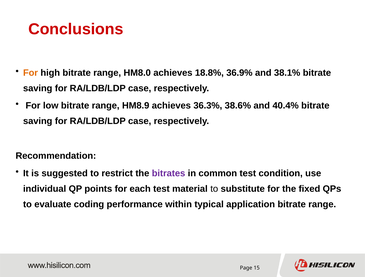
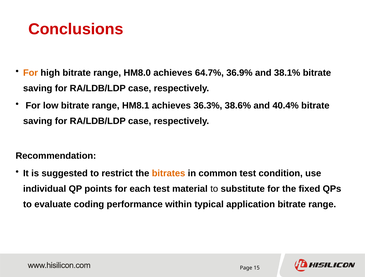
18.8%: 18.8% -> 64.7% (209, 73)
HM8.9: HM8.9 -> HM8.1 (136, 106)
bitrates colour: purple -> orange (169, 173)
